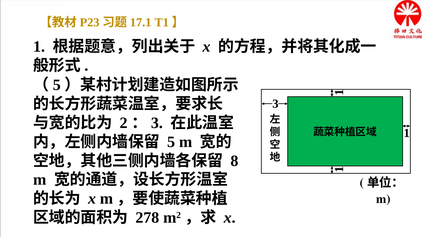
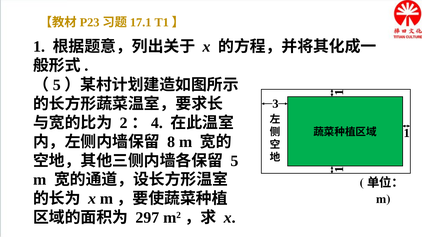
3: 3 -> 4 (157, 123)
5: 5 -> 8 (171, 142)
8: 8 -> 5 (234, 161)
278: 278 -> 297 (147, 218)
